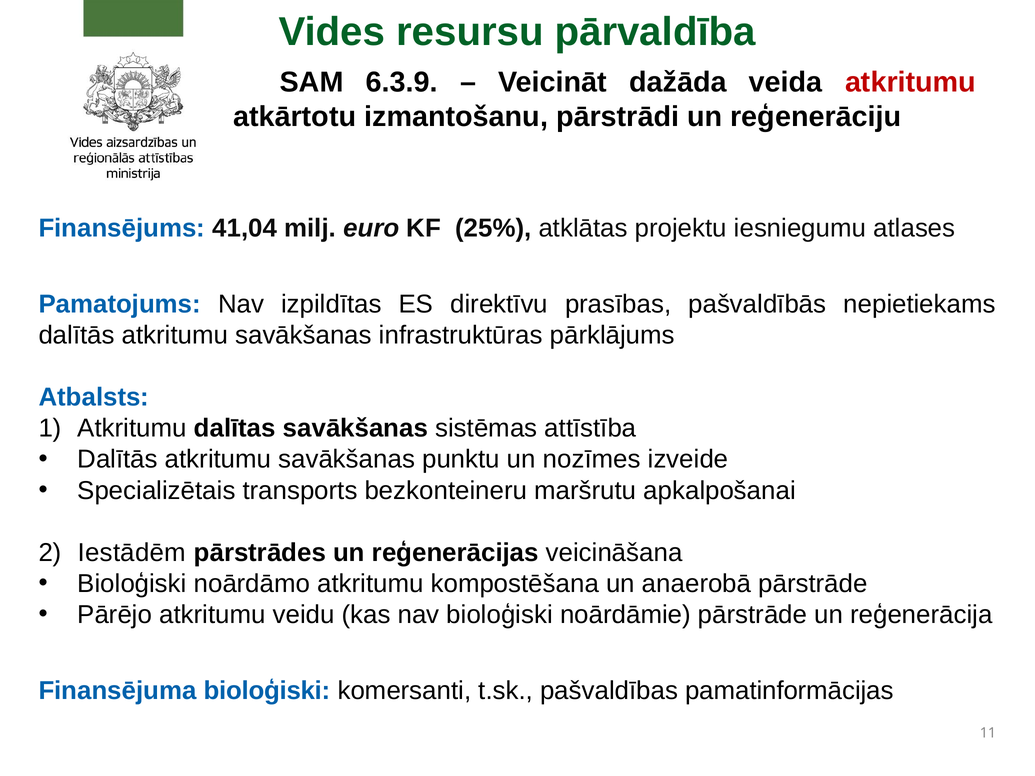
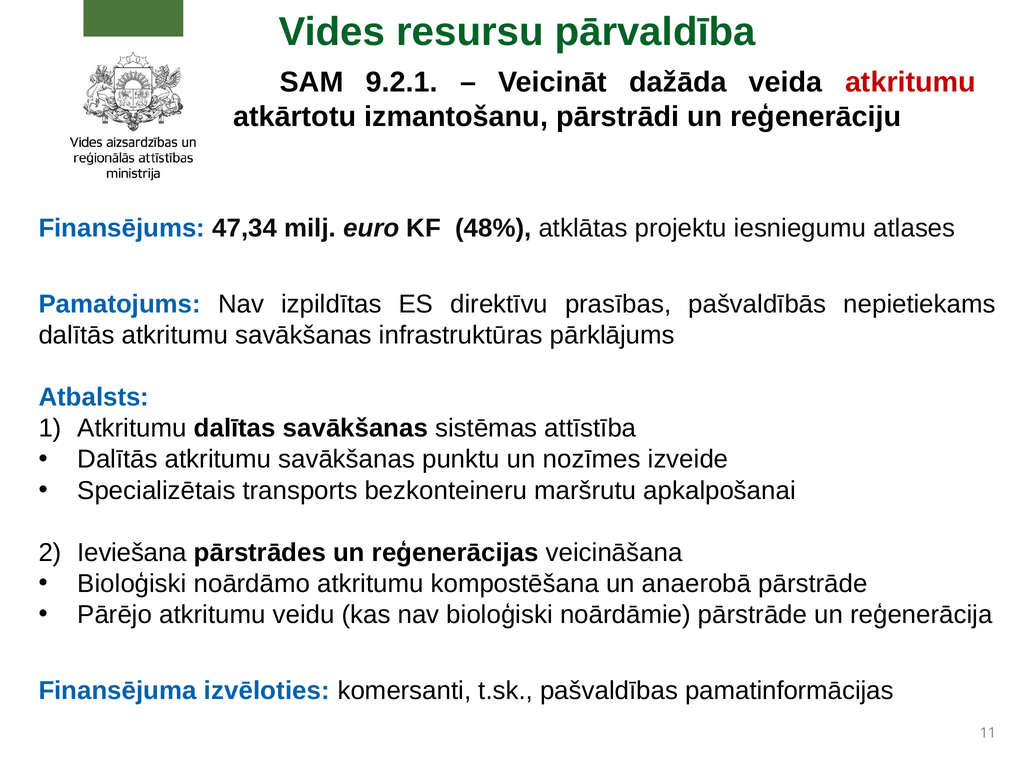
6.3.9: 6.3.9 -> 9.2.1 (402, 82)
41,04: 41,04 -> 47,34 (245, 228)
25%: 25% -> 48% (493, 228)
Iestādēm: Iestādēm -> Ieviešana (132, 553)
Finansējuma bioloģiski: bioloģiski -> izvēloties (267, 691)
